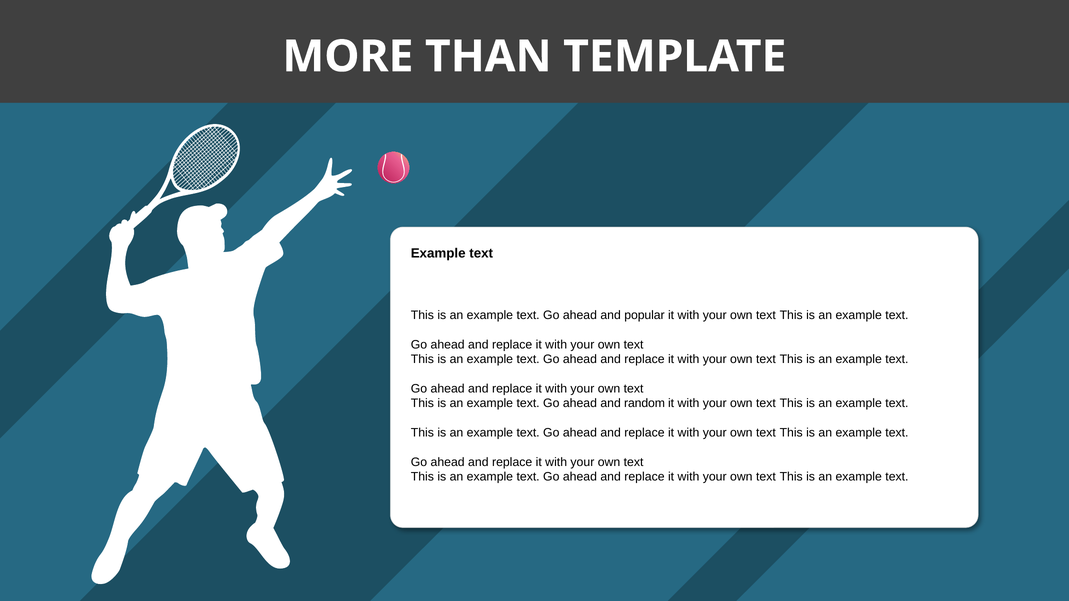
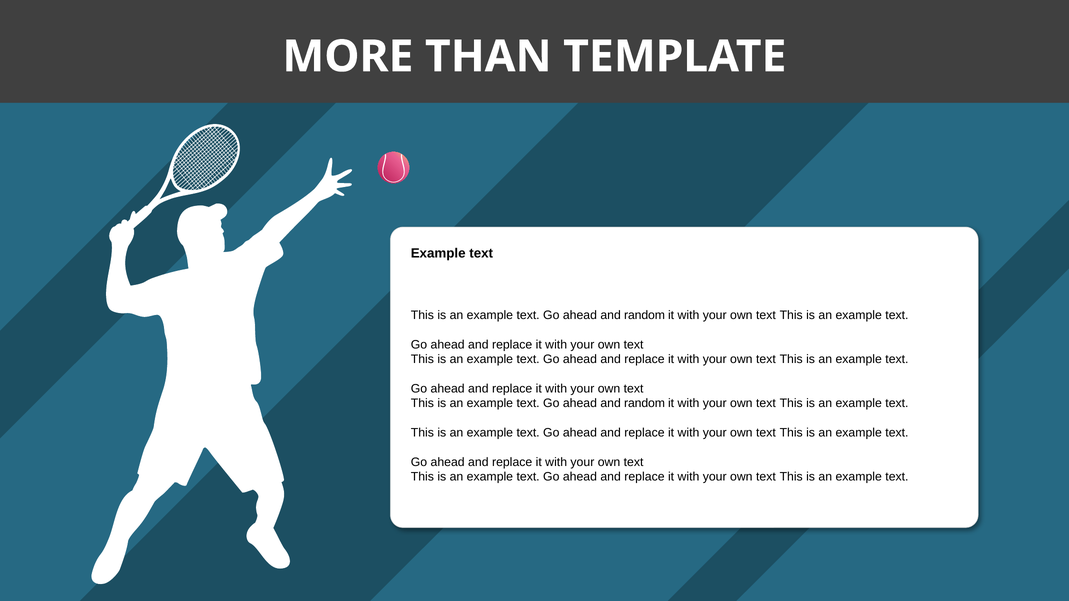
popular: popular -> random (645, 315)
